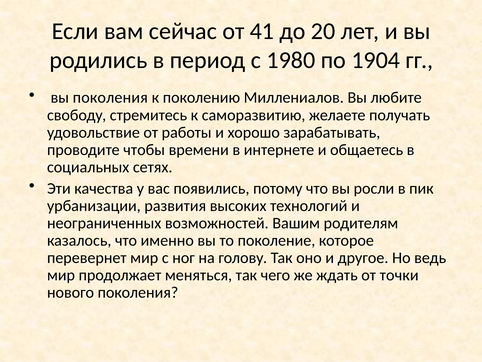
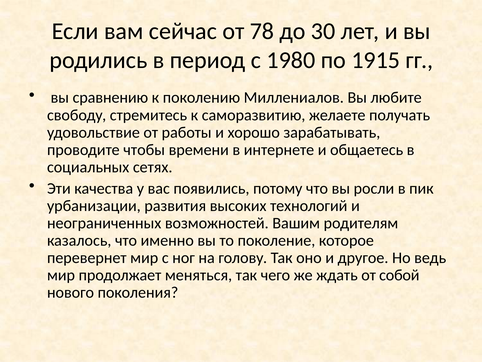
41: 41 -> 78 (262, 31)
20: 20 -> 30 (323, 31)
1904: 1904 -> 1915 (376, 60)
вы поколения: поколения -> сравнению (110, 98)
точки: точки -> собой (399, 275)
